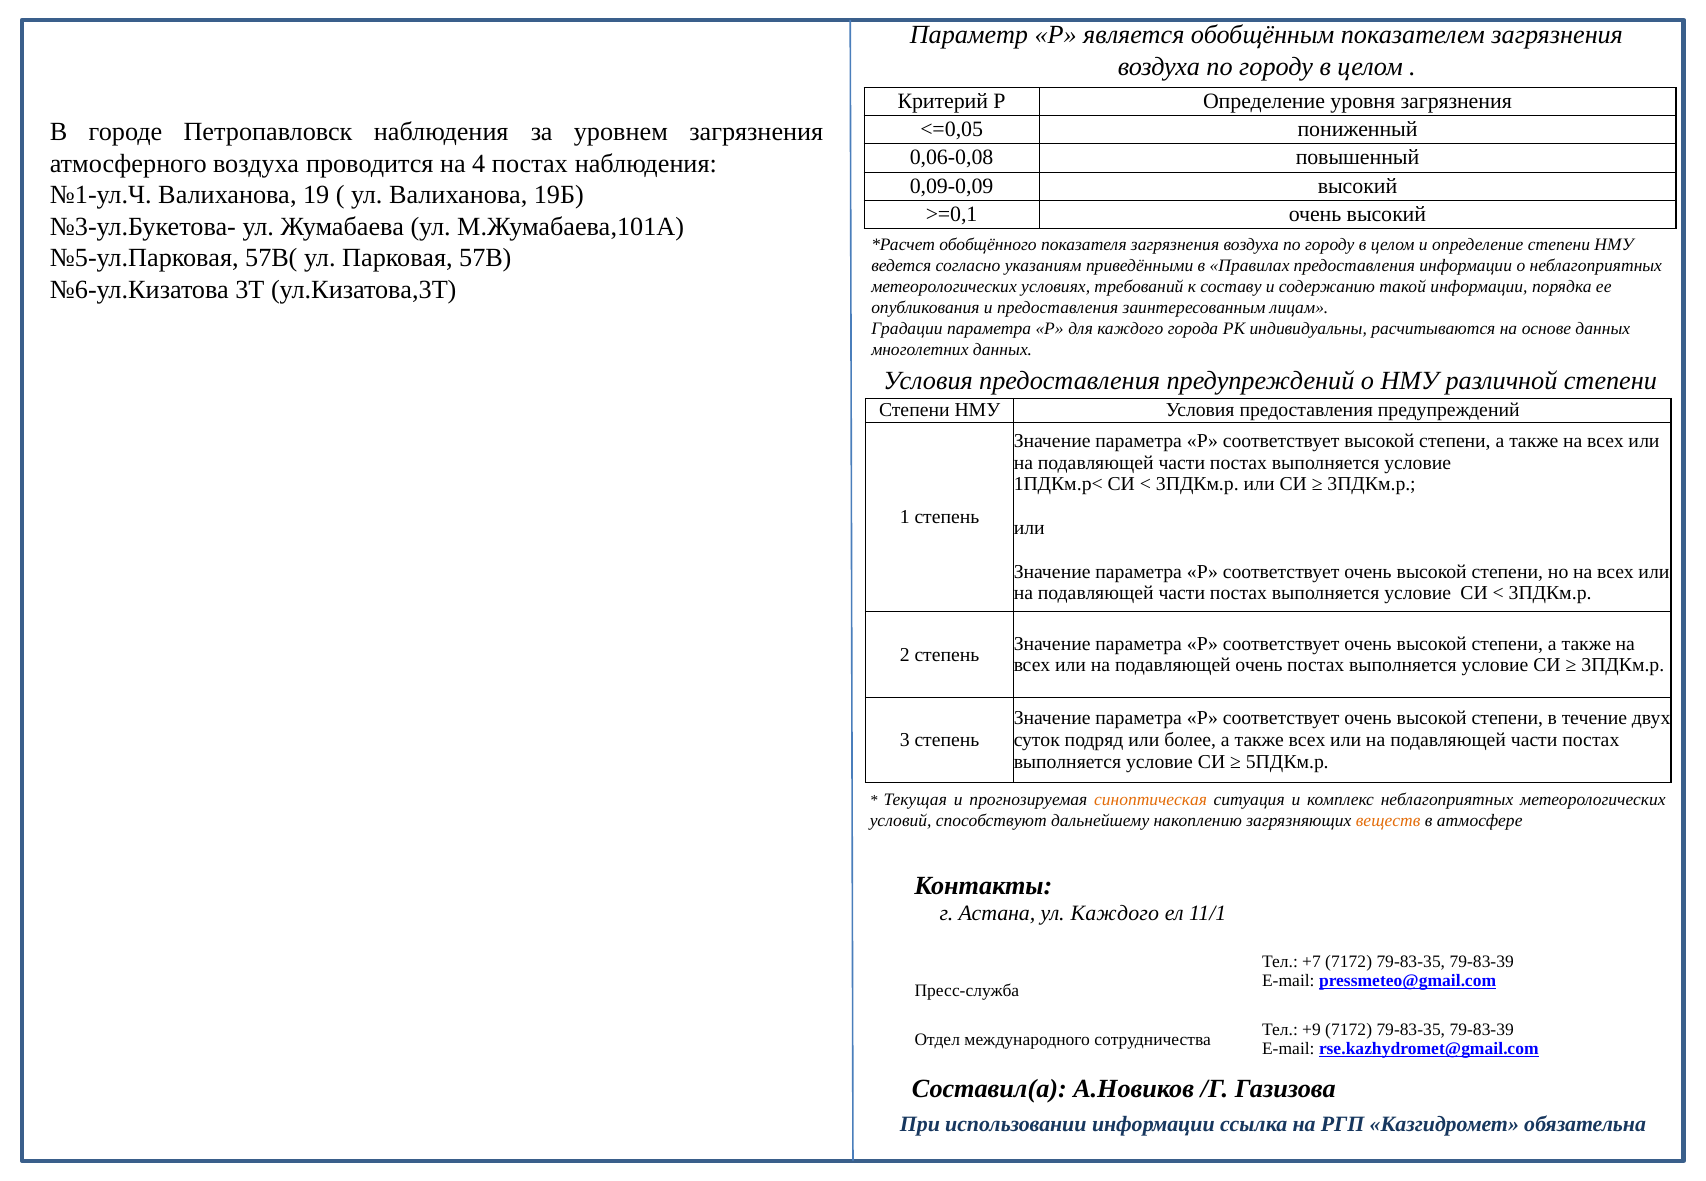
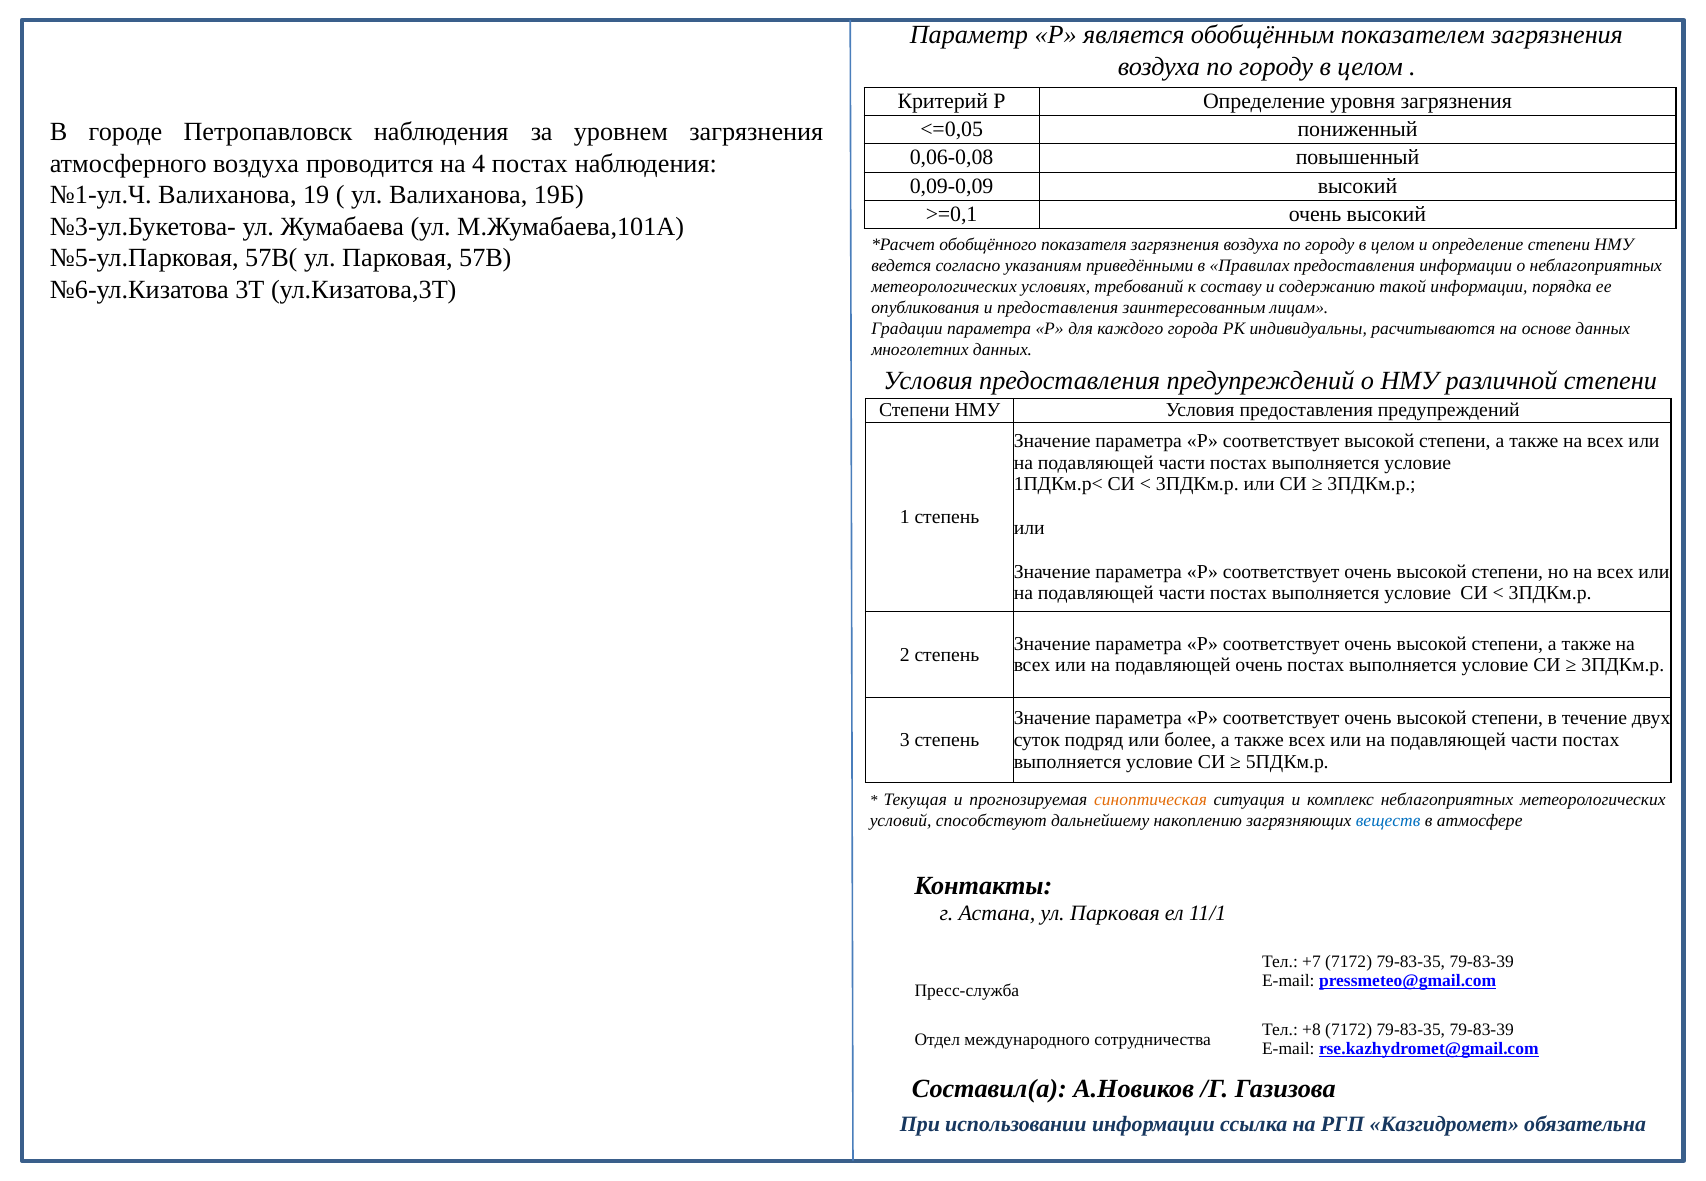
веществ colour: orange -> blue (1388, 821)
Астана ул Каждого: Каждого -> Парковая (1115, 913)
+9: +9 -> +8 (1311, 1030)
